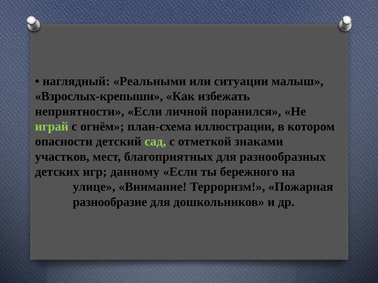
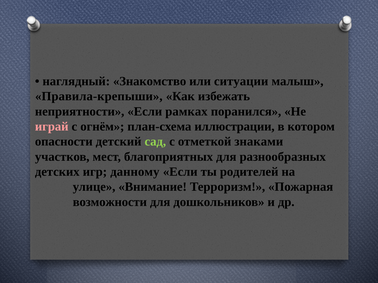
Реальными: Реальными -> Знакомство (150, 81)
Взрослых-крепыши: Взрослых-крепыши -> Правила-крепыши (99, 96)
личной: личной -> рамках (186, 112)
играй colour: light green -> pink (52, 127)
бережного: бережного -> родителей (249, 172)
разнообразие: разнообразие -> возможности (110, 202)
